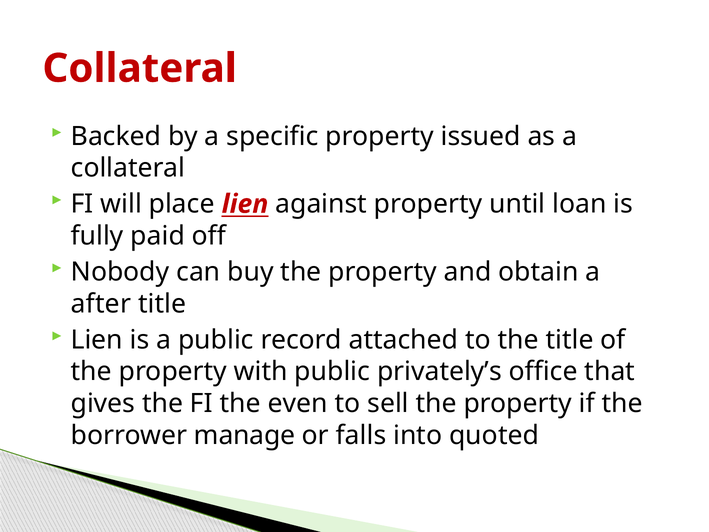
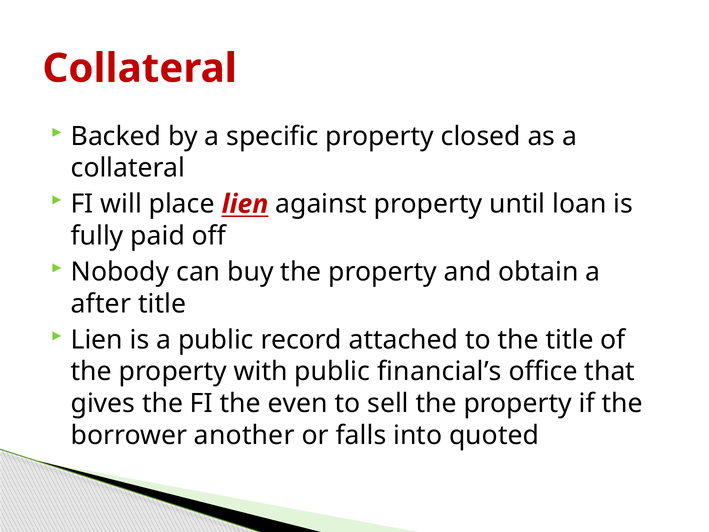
issued: issued -> closed (481, 136)
privately’s: privately’s -> financial’s (439, 372)
manage: manage -> another (244, 435)
